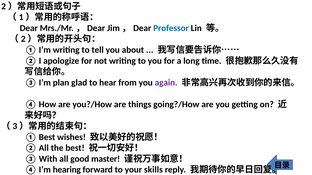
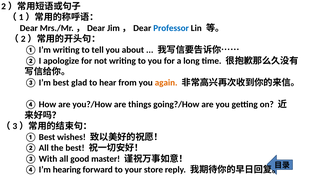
I’m plan: plan -> best (61, 83)
again colour: purple -> orange (166, 83)
skills: skills -> store (154, 170)
